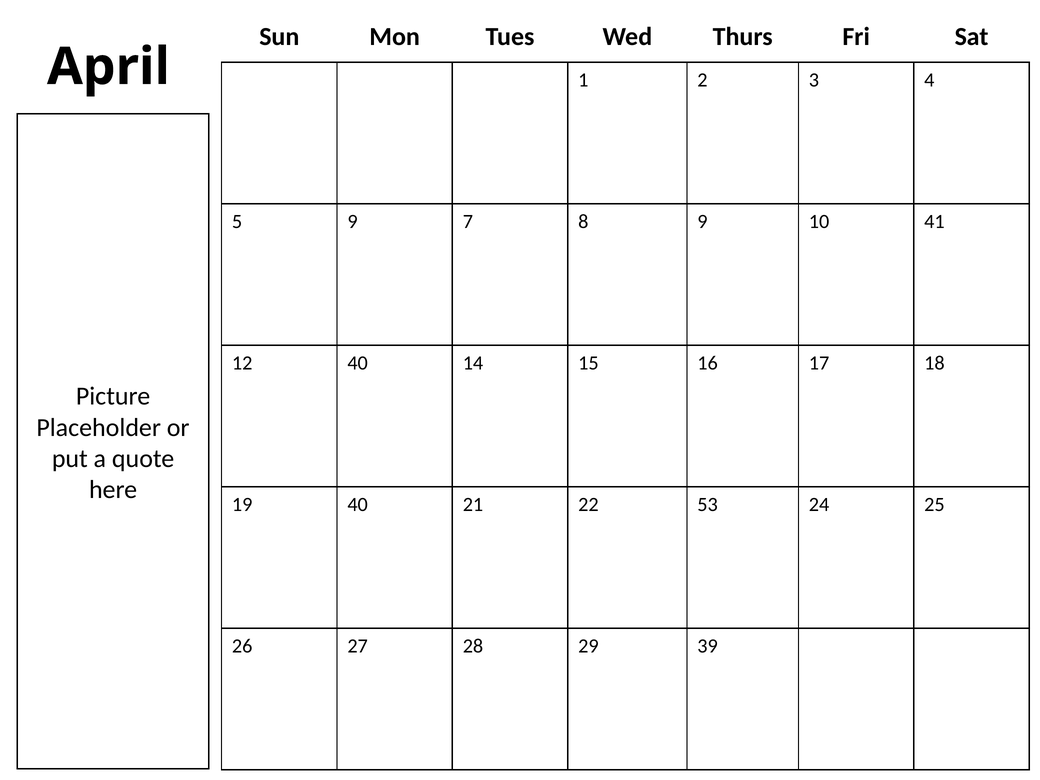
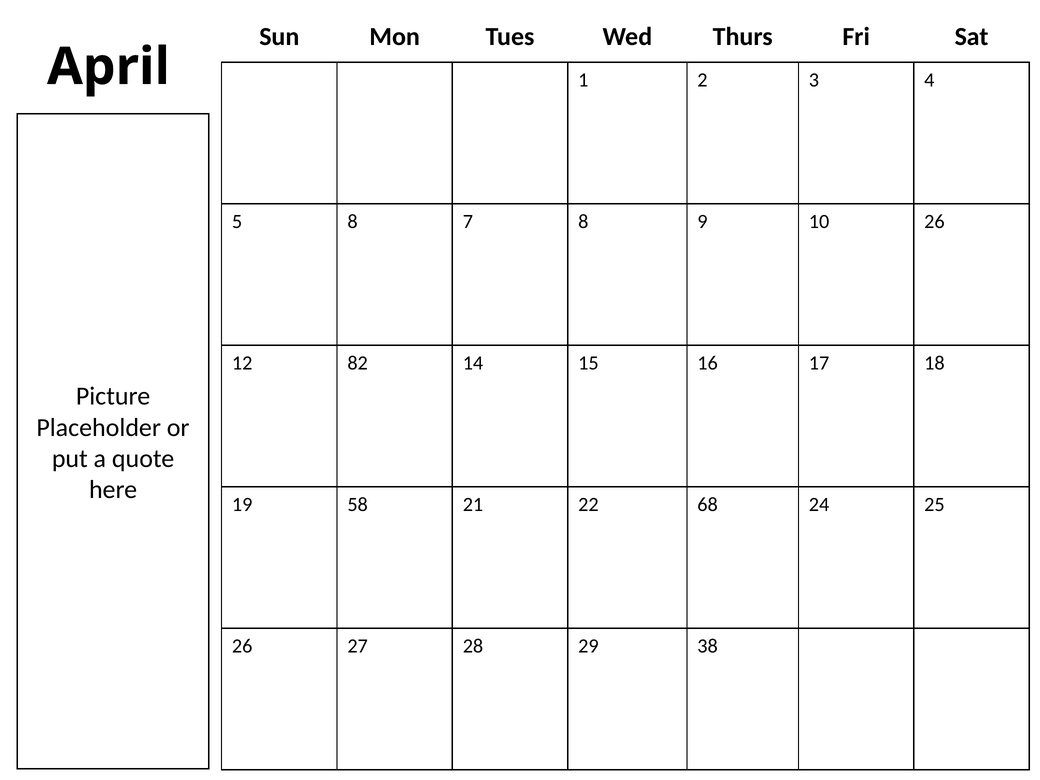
5 9: 9 -> 8 (352, 222)
10 41: 41 -> 26 (934, 222)
12 40: 40 -> 82 (358, 363)
19 40: 40 -> 58 (358, 505)
53: 53 -> 68 (708, 505)
39: 39 -> 38 (708, 646)
